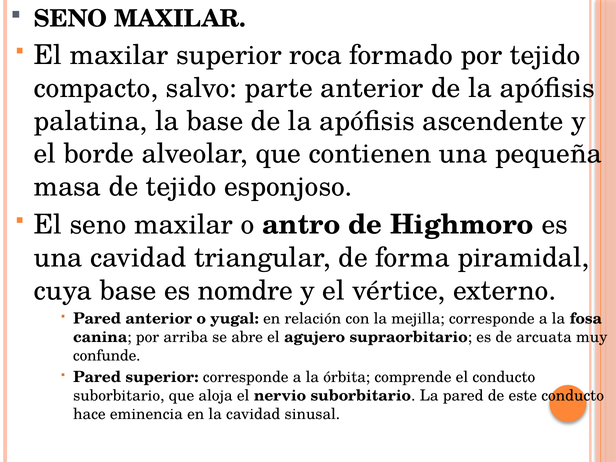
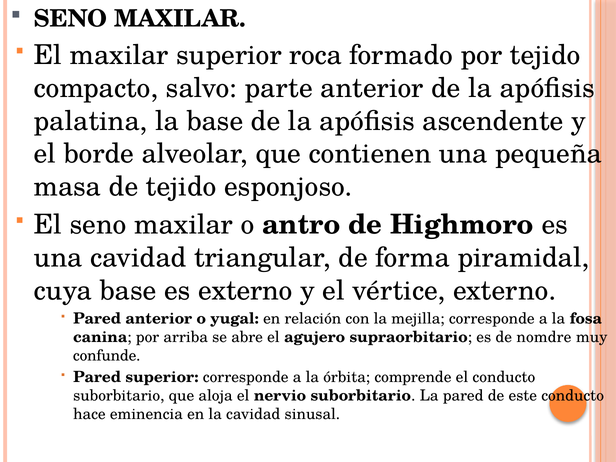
es nomdre: nomdre -> externo (245, 291)
arcuata: arcuata -> nomdre (544, 337)
